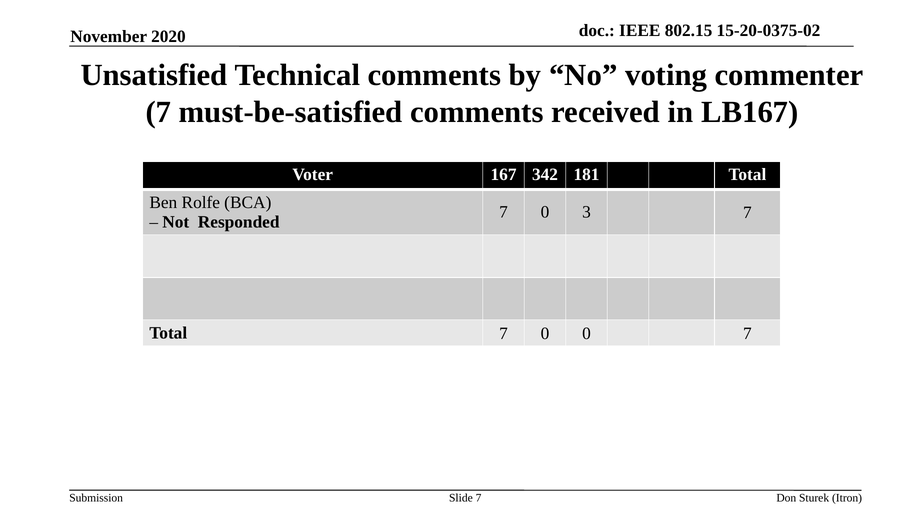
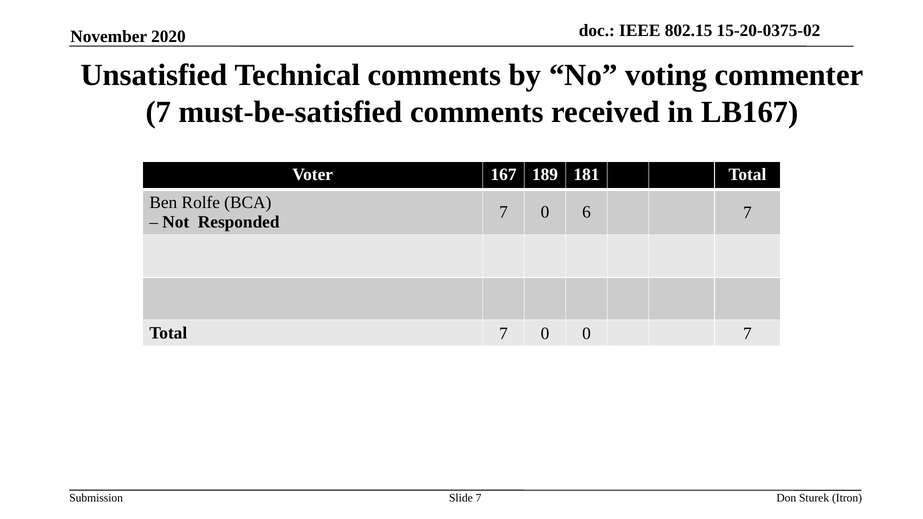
342: 342 -> 189 (545, 175)
3: 3 -> 6 (587, 212)
